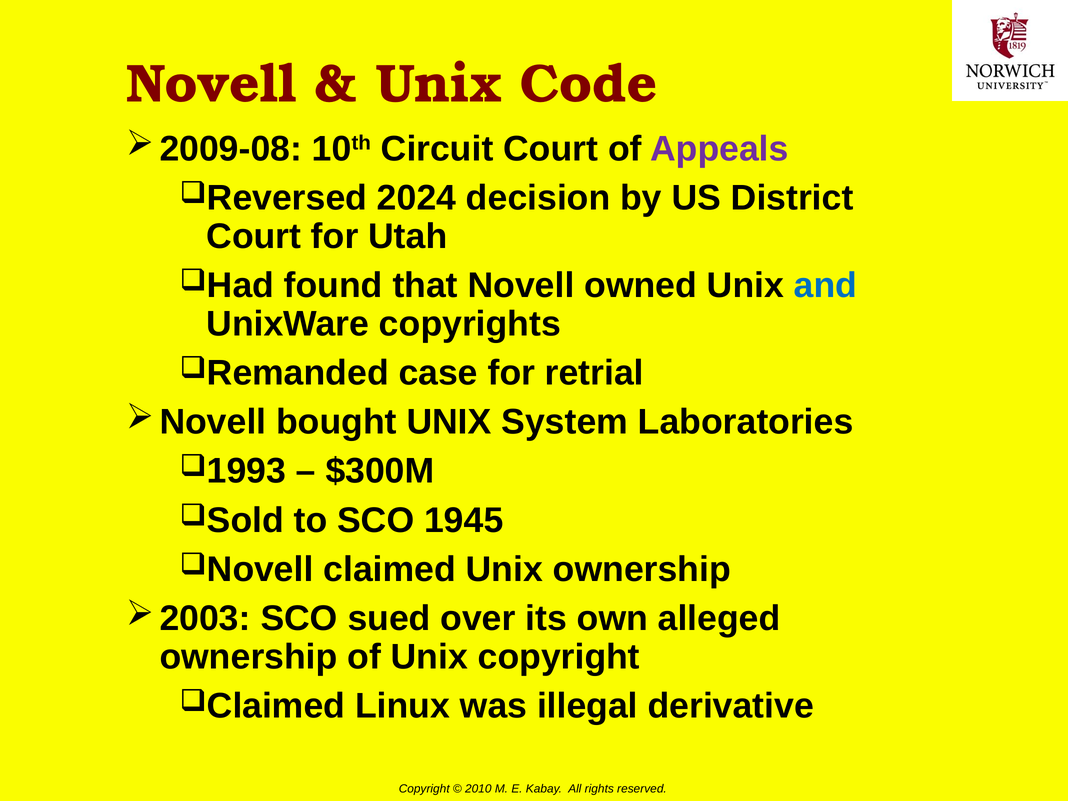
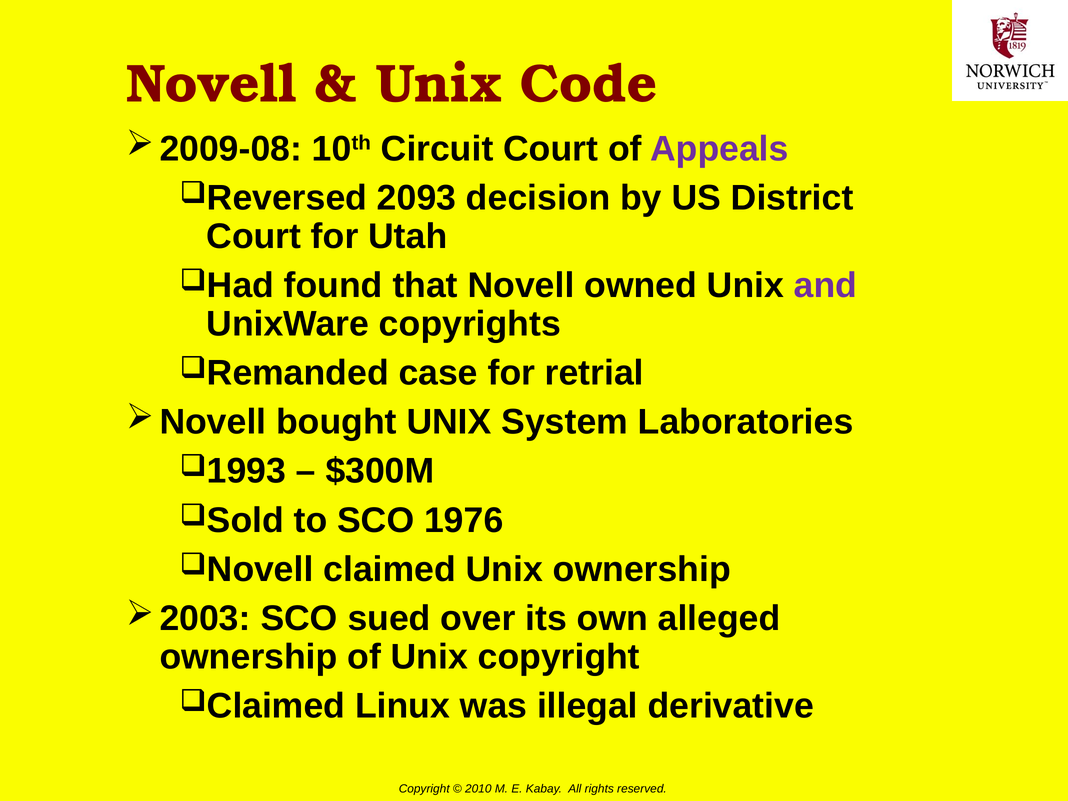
2024: 2024 -> 2093 (417, 198)
and colour: blue -> purple (825, 285)
1945: 1945 -> 1976 (464, 520)
